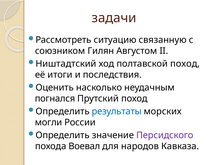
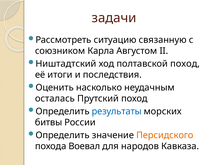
Гилян: Гилян -> Карла (101, 51)
погнался: погнался -> осталась (55, 99)
могли: могли -> битвы (49, 122)
Персидского colour: purple -> orange (165, 135)
